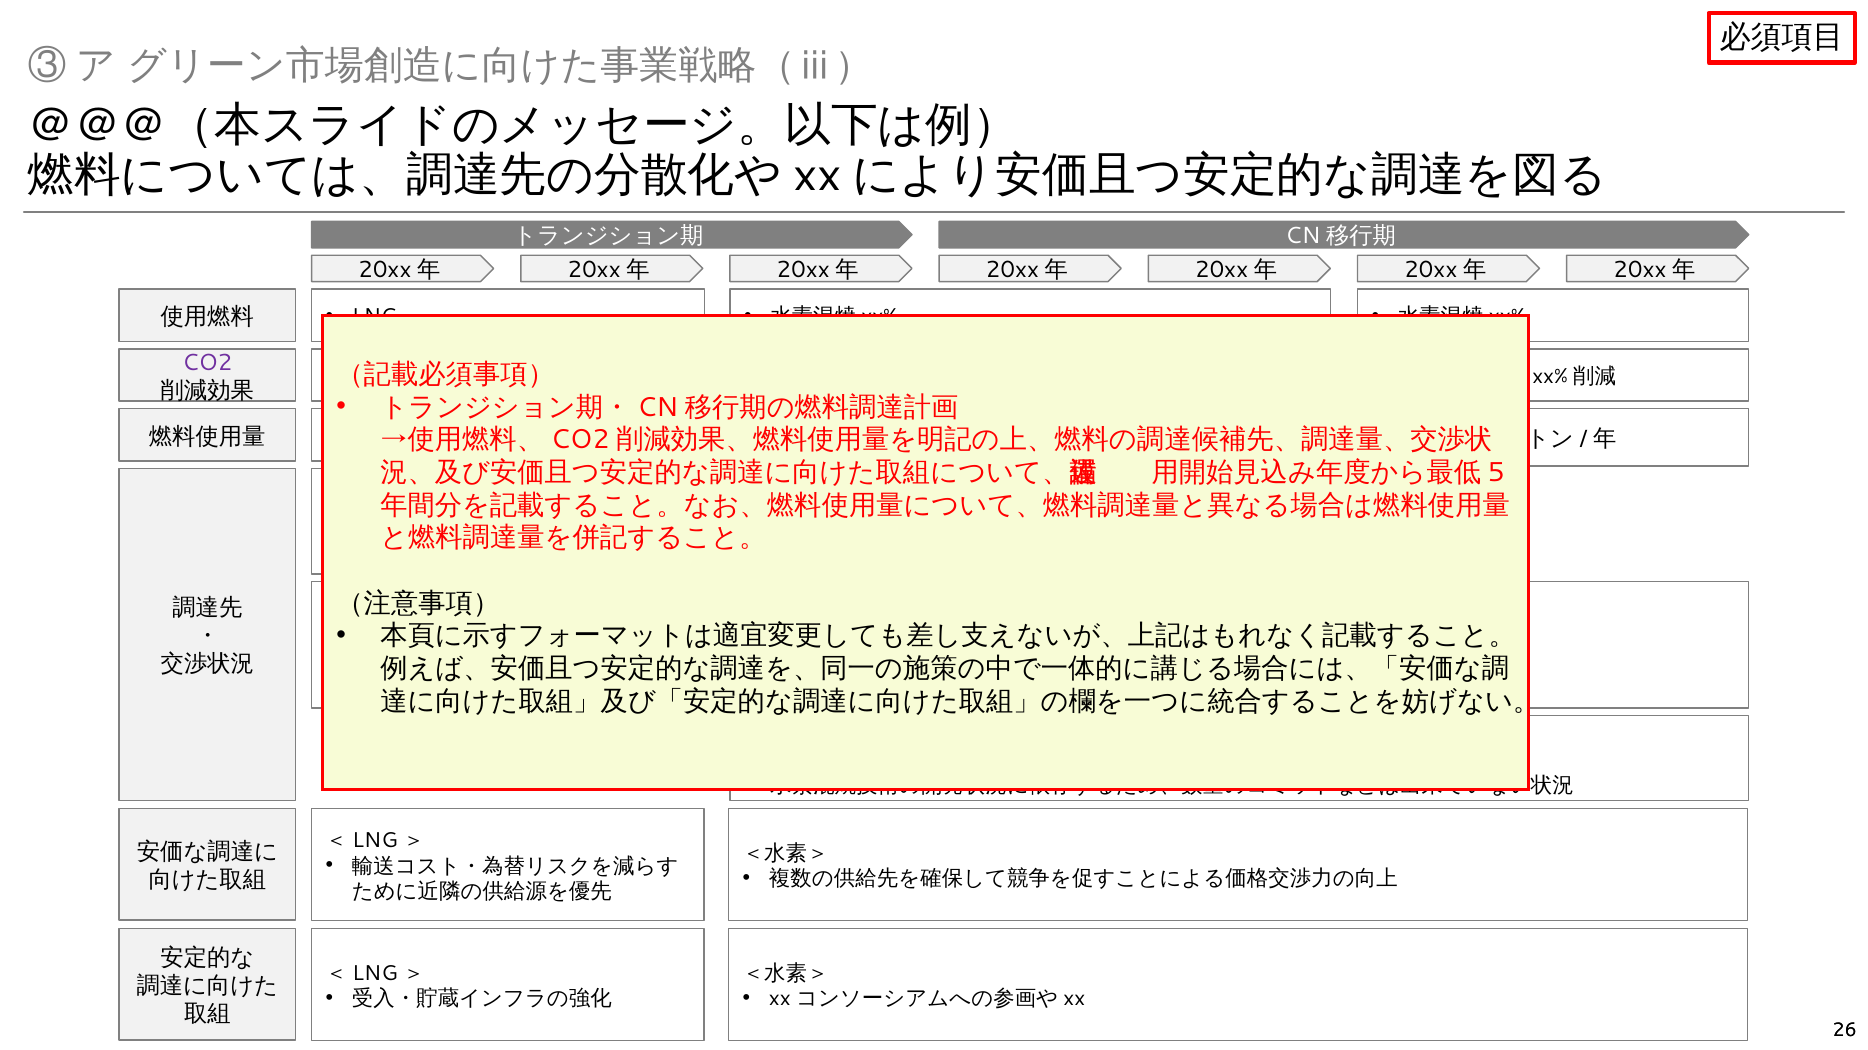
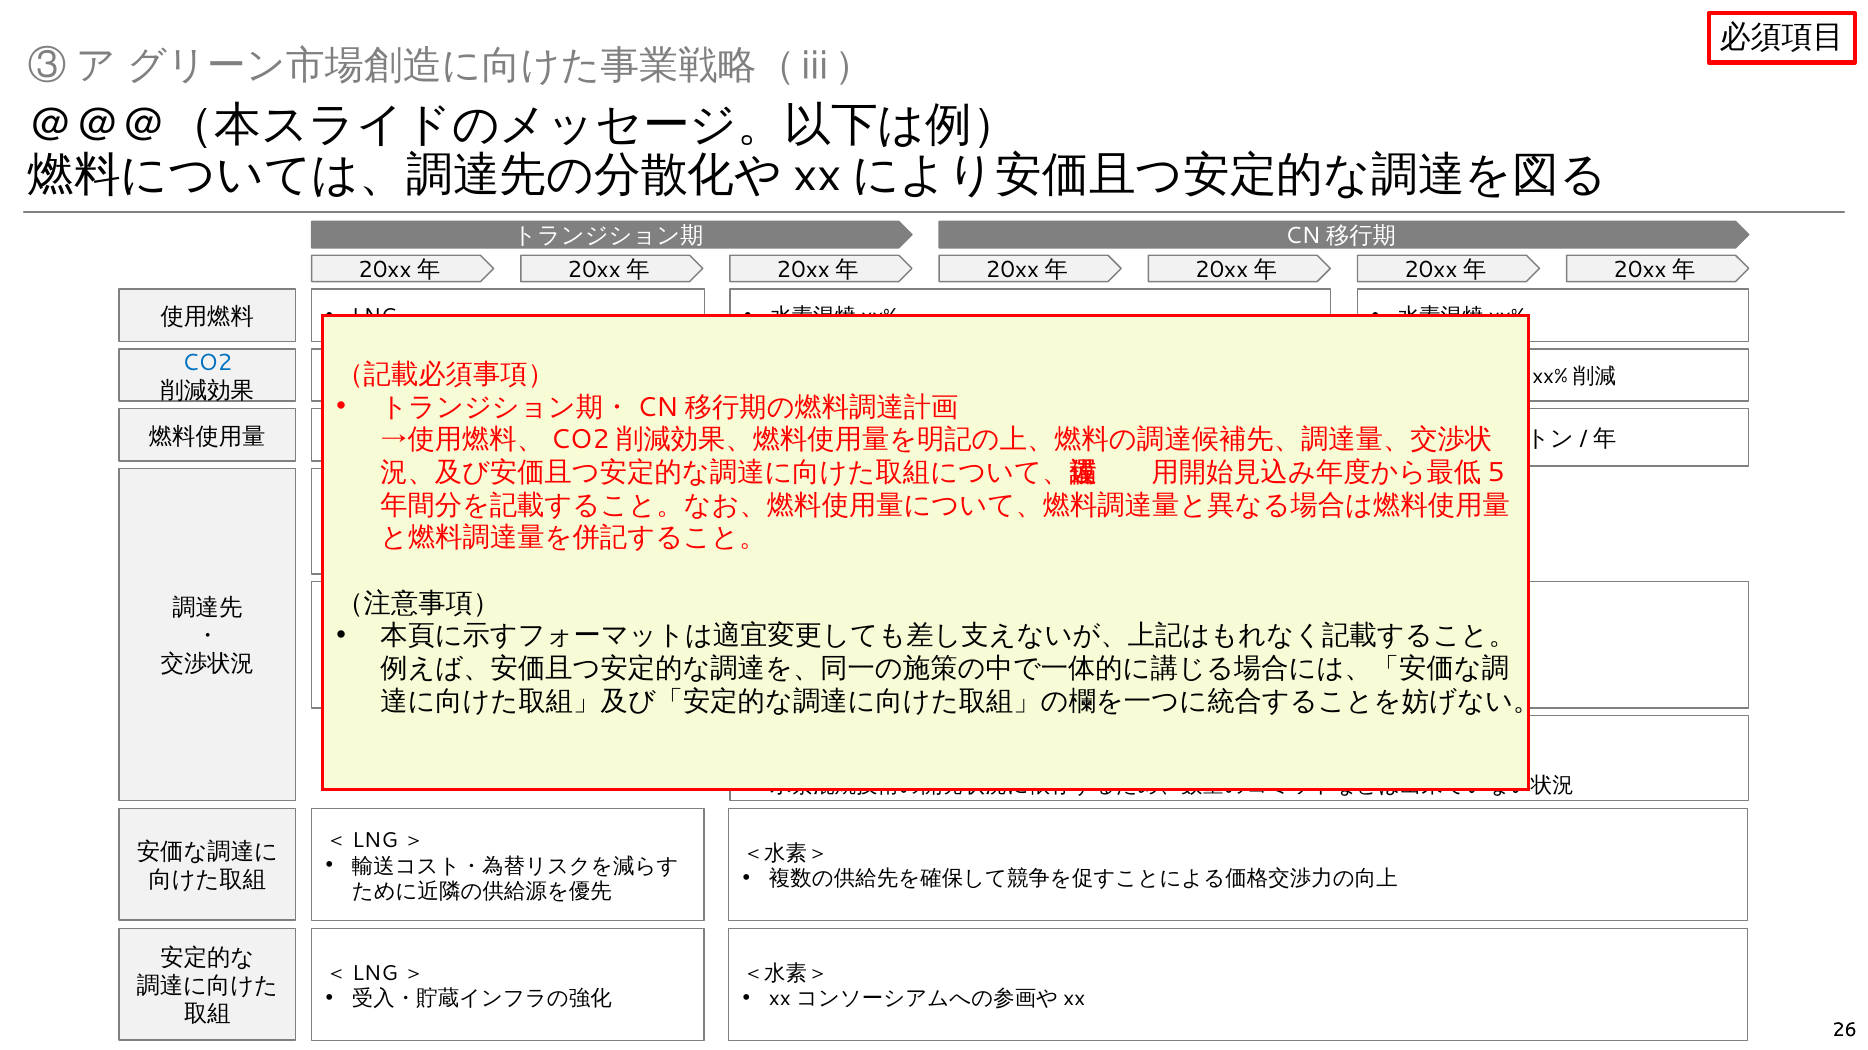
CO2 colour: purple -> blue (207, 363)
